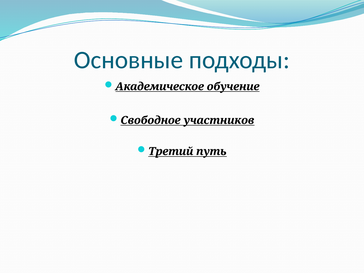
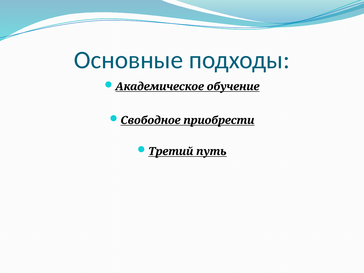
участников: участников -> приобрести (219, 120)
